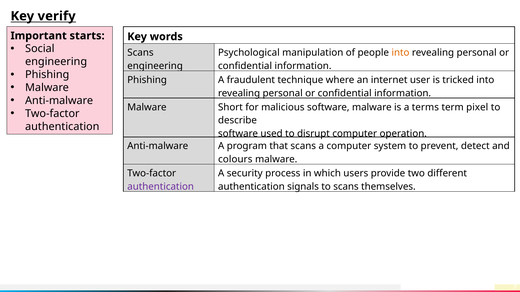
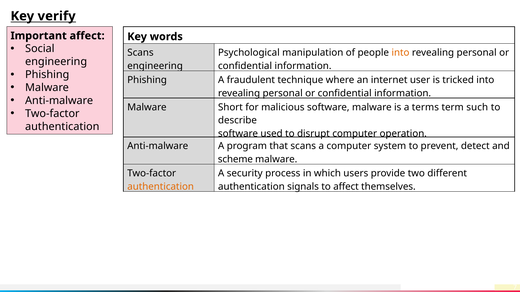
Important starts: starts -> affect (87, 36)
pixel: pixel -> such (477, 107)
colours: colours -> scheme (235, 160)
authentication colour: purple -> orange (161, 187)
to scans: scans -> affect (346, 187)
